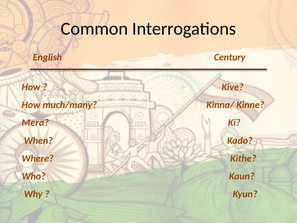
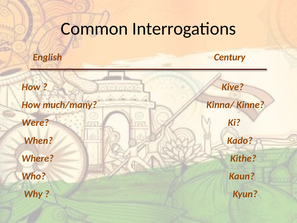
Mera: Mera -> Were (35, 123)
